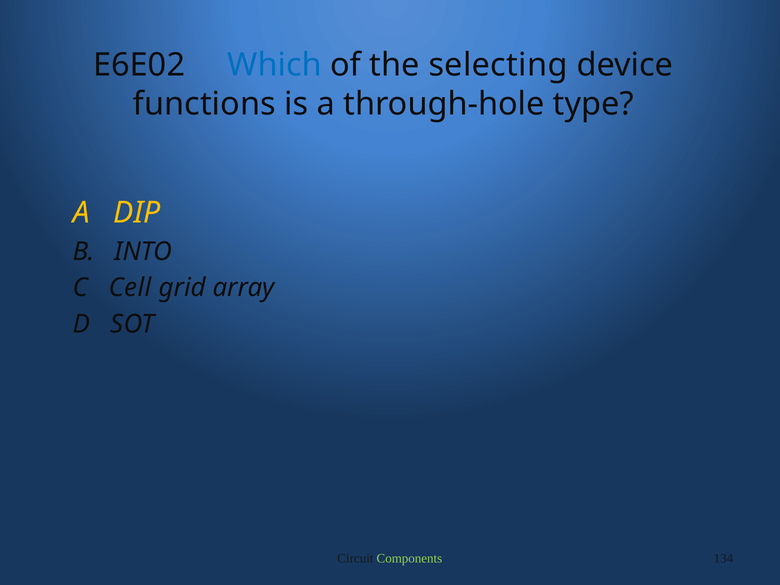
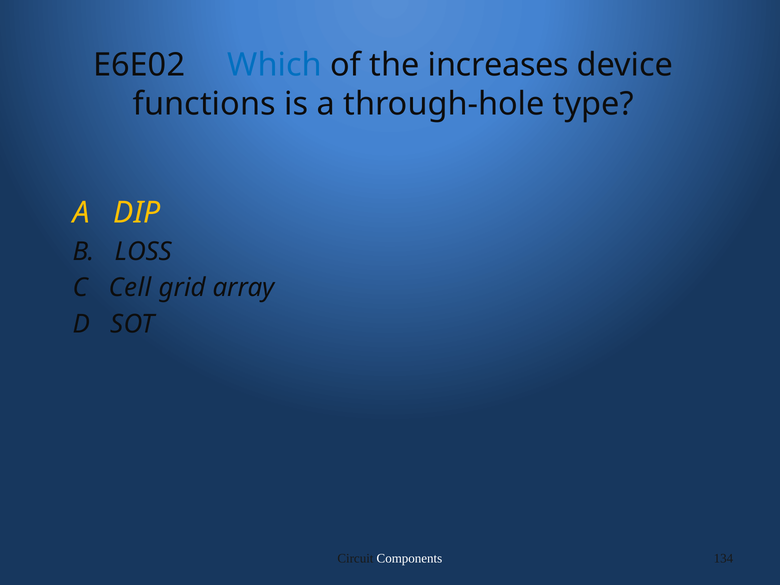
selecting: selecting -> increases (498, 65)
INTO: INTO -> LOSS (143, 251)
Components colour: light green -> white (409, 559)
